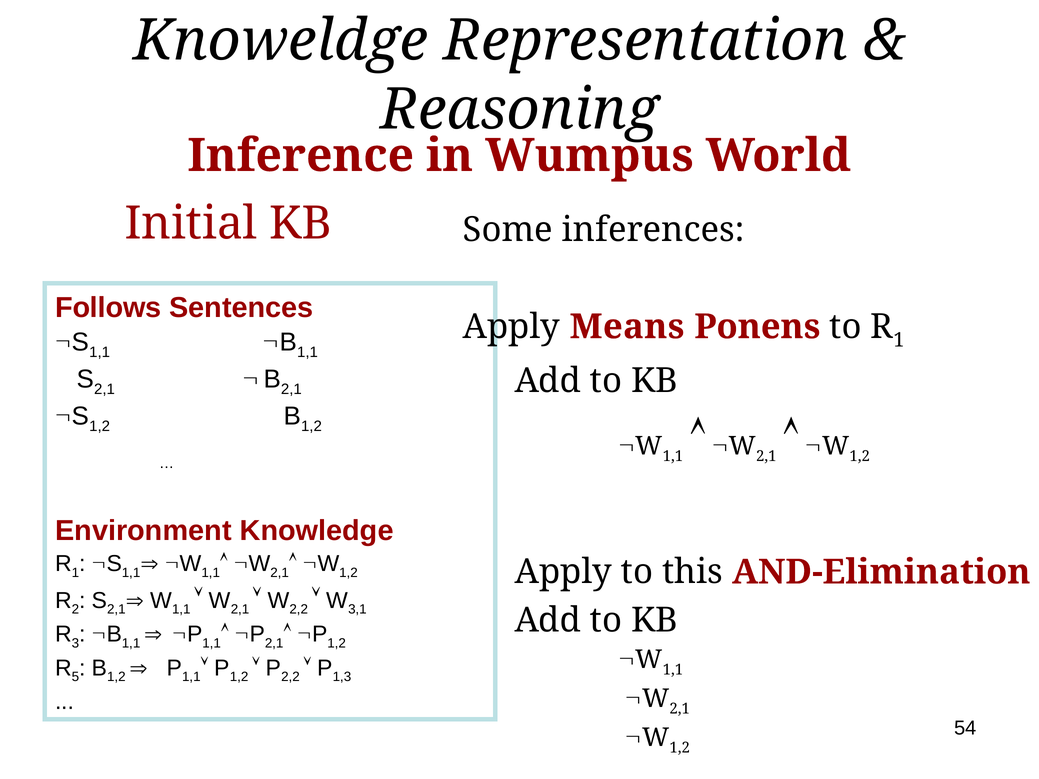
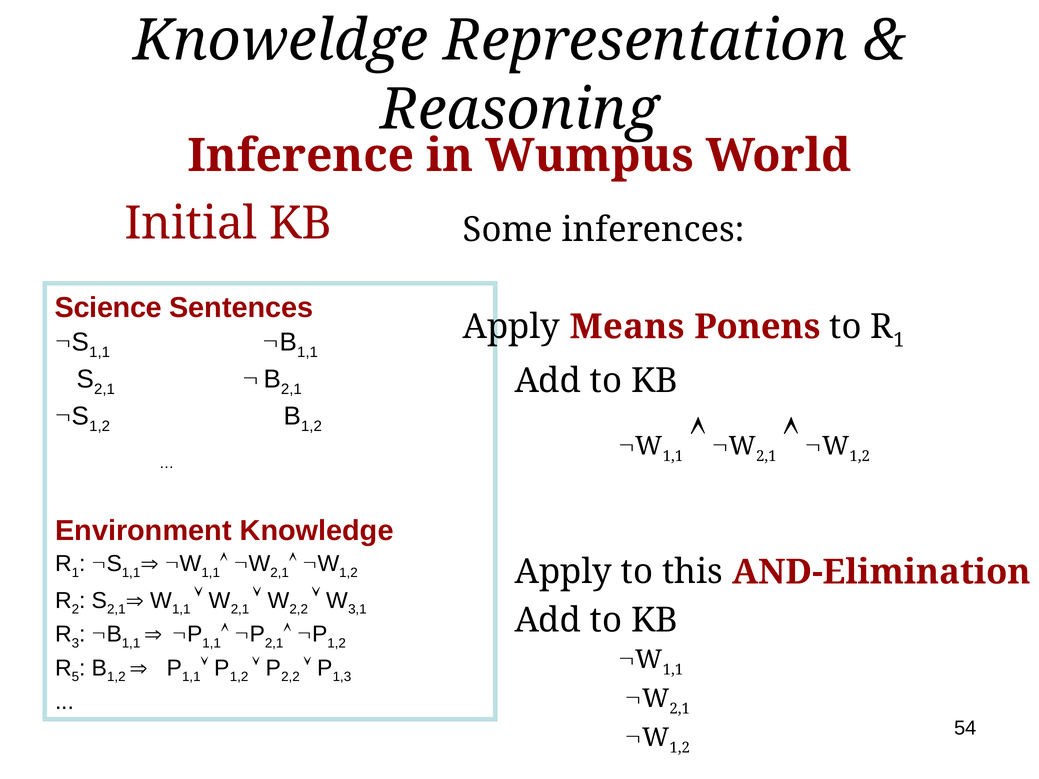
Follows: Follows -> Science (108, 308)
